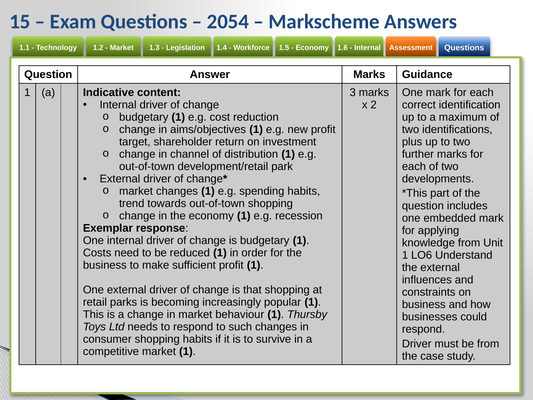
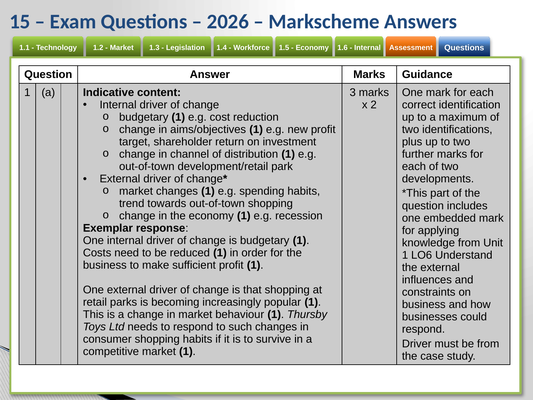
2054: 2054 -> 2026 (228, 22)
